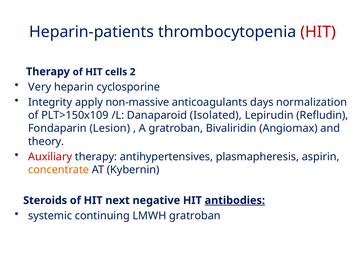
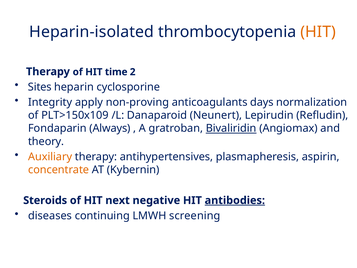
Heparin-patients: Heparin-patients -> Heparin-isolated (92, 32)
HIT colour: red -> orange (318, 32)
cells: cells -> time (116, 72)
Very: Very -> Sites (40, 87)
non-massive: non-massive -> non-proving (137, 102)
Isolated: Isolated -> Neunert (216, 115)
Lesion: Lesion -> Always (110, 128)
Bivaliridin underline: none -> present (231, 128)
Auxiliary colour: red -> orange (50, 157)
systemic: systemic -> diseases (50, 215)
LMWH gratroban: gratroban -> screening (195, 215)
